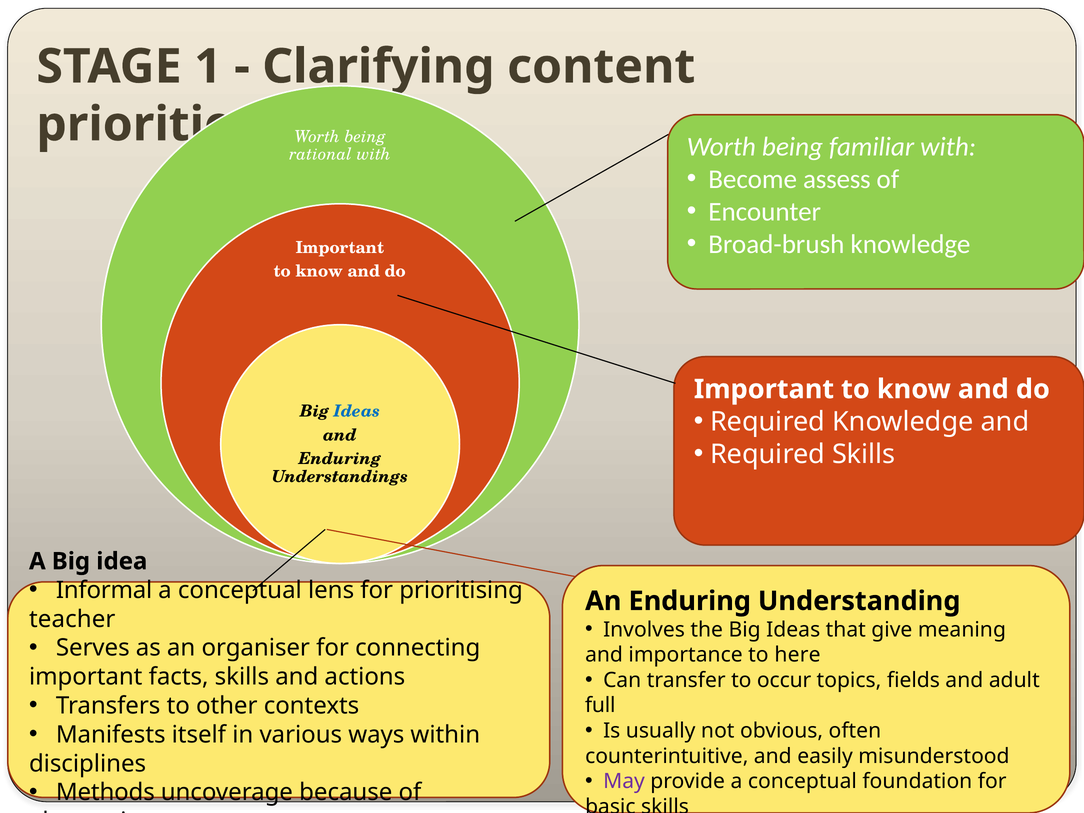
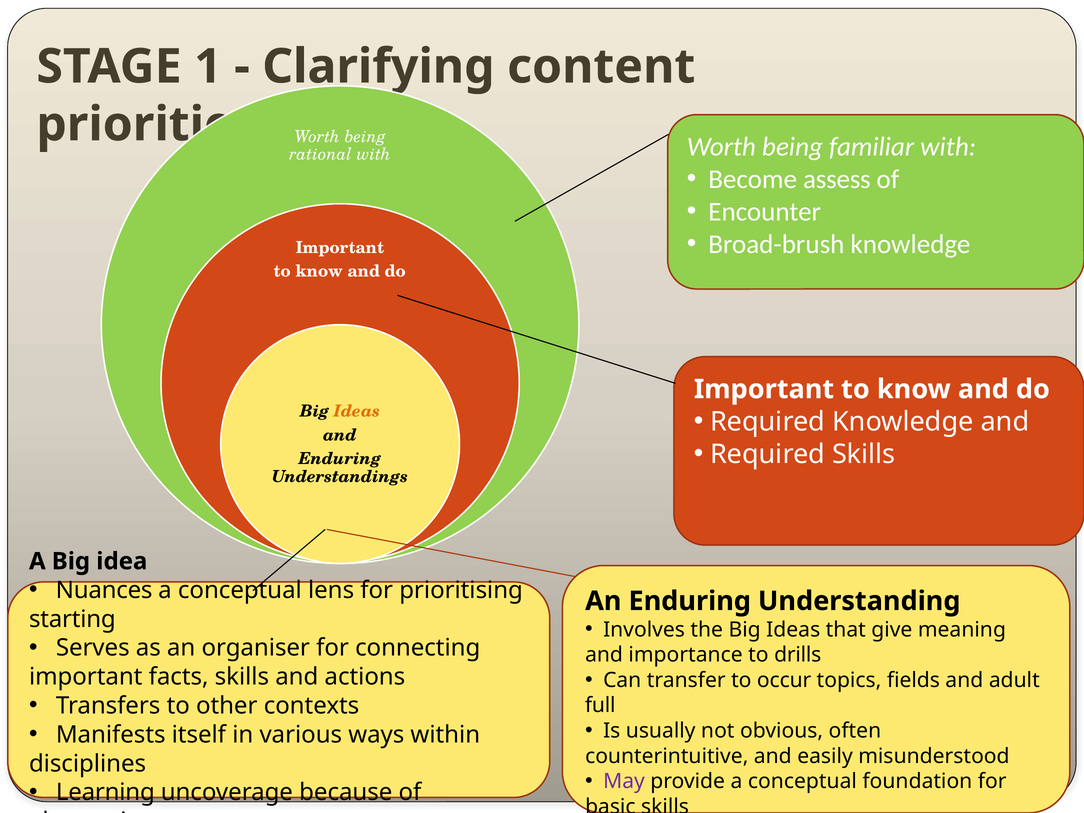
Ideas colour: blue -> orange (357, 411)
Informal: Informal -> Nuances (104, 590)
teacher: teacher -> starting (72, 619)
here: here -> drills (798, 655)
Methods: Methods -> Learning (105, 792)
